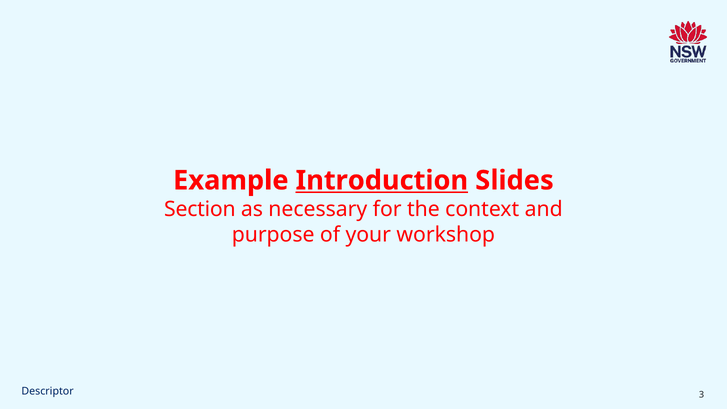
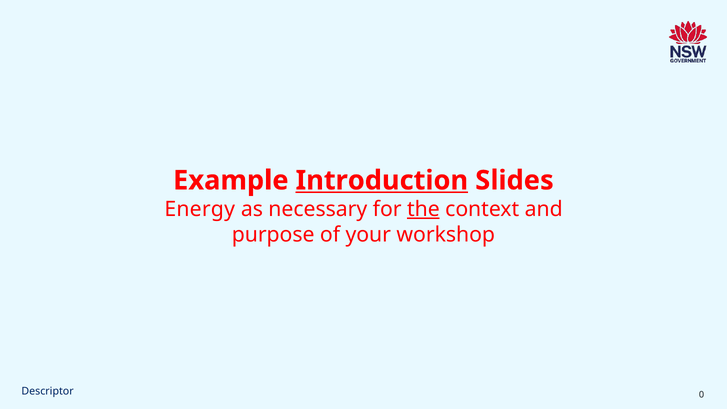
Section: Section -> Energy (200, 209)
the underline: none -> present (423, 209)
3: 3 -> 0 (702, 395)
